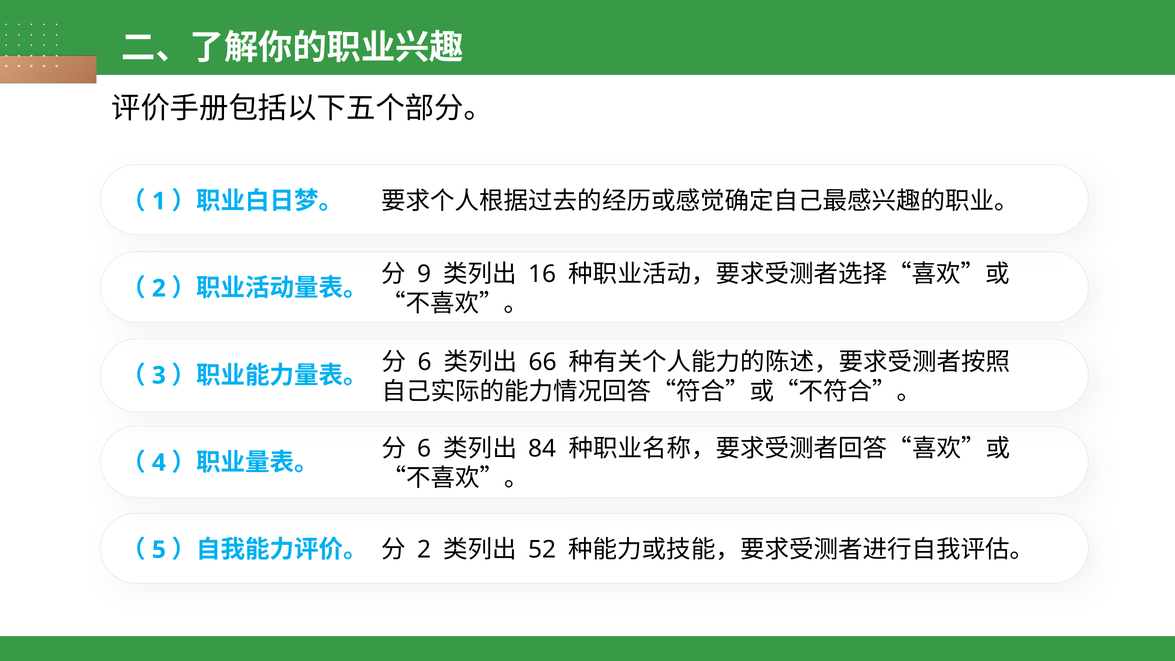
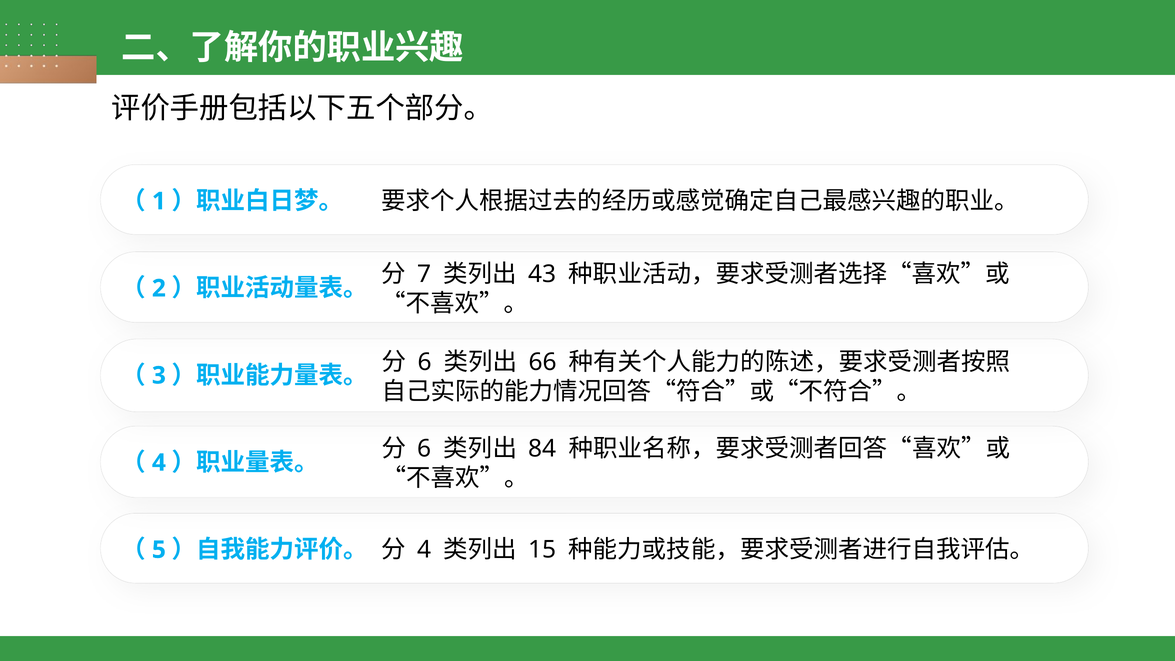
9: 9 -> 7 (424, 274)
16: 16 -> 43 (542, 274)
2: 2 -> 4 (424, 550)
52: 52 -> 15 (542, 550)
